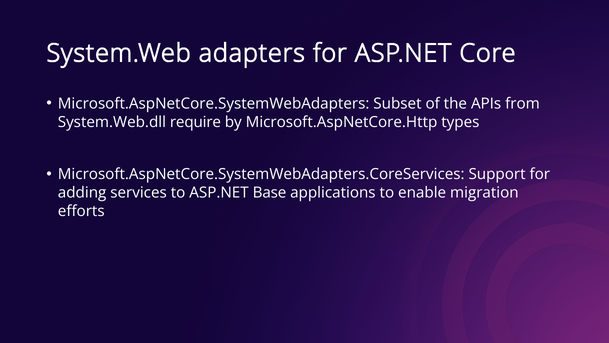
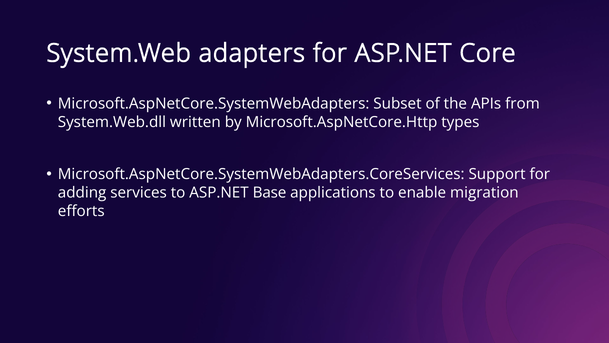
require: require -> written (195, 122)
